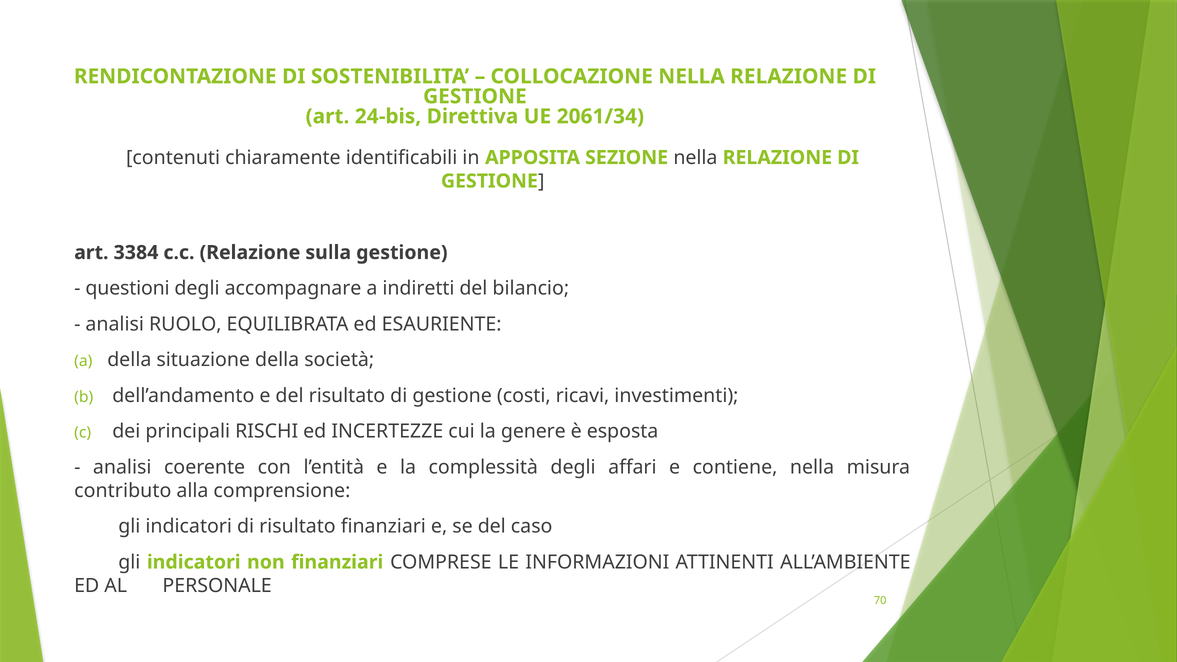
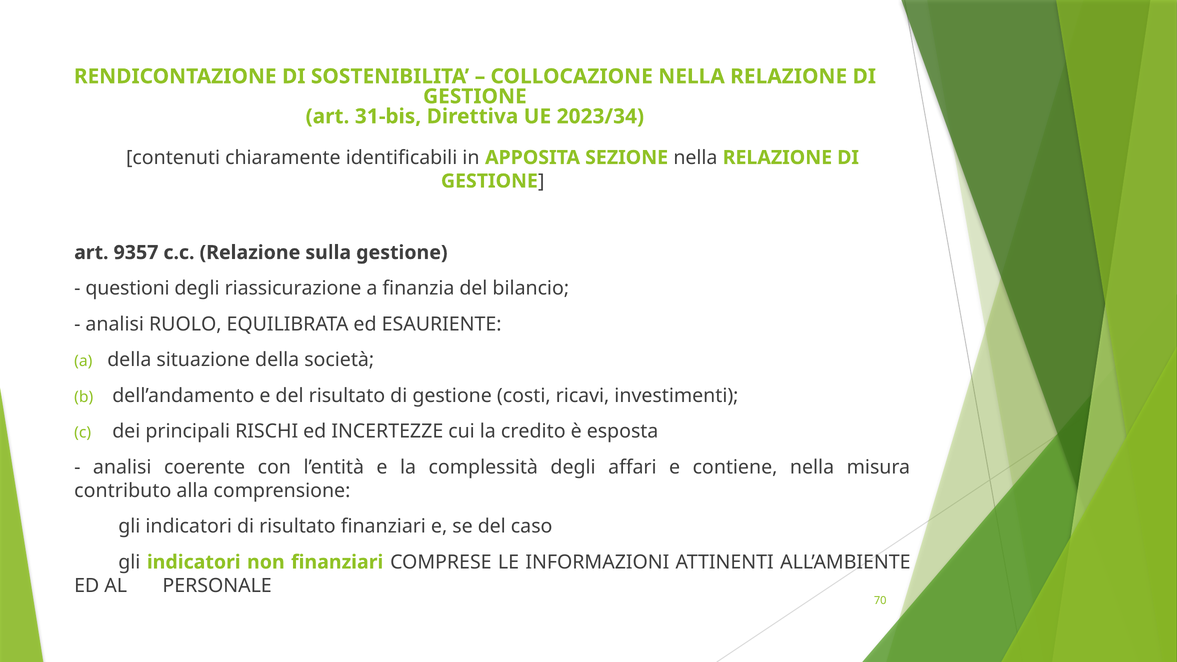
24-bis: 24-bis -> 31-bis (388, 116)
2061/34: 2061/34 -> 2023/34 (600, 116)
3384: 3384 -> 9357 (136, 253)
accompagnare: accompagnare -> riassicurazione (293, 288)
indiretti: indiretti -> finanzia (418, 288)
genere: genere -> credito (533, 431)
